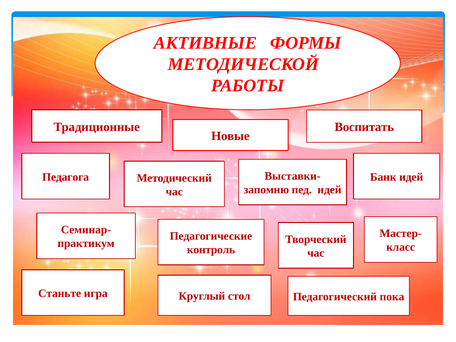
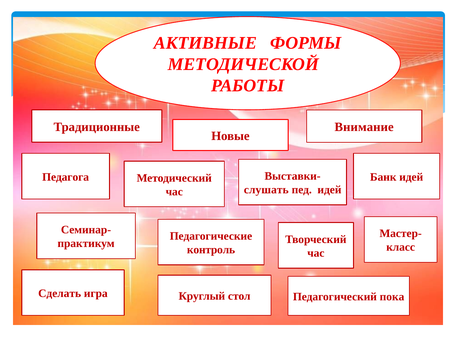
Воспитать: Воспитать -> Внимание (364, 127)
запомню: запомню -> слушать (266, 190)
Станьте: Станьте -> Сделать (60, 293)
